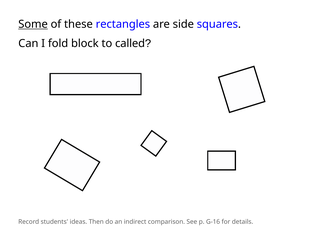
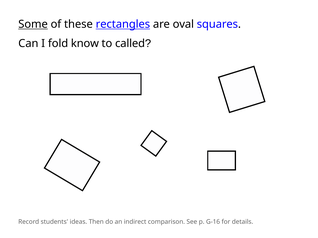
rectangles underline: none -> present (123, 24)
side: side -> oval (183, 24)
block: block -> know (85, 43)
